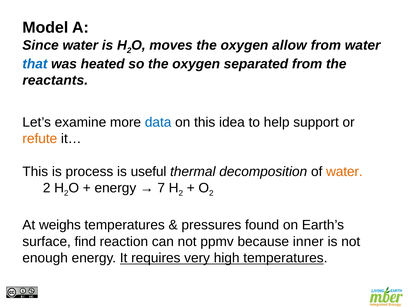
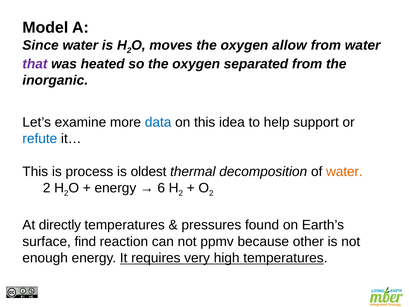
that colour: blue -> purple (35, 64)
reactants: reactants -> inorganic (55, 80)
refute colour: orange -> blue (40, 139)
useful: useful -> oldest (149, 171)
7: 7 -> 6 (161, 188)
weighs: weighs -> directly (60, 225)
inner: inner -> other (308, 241)
